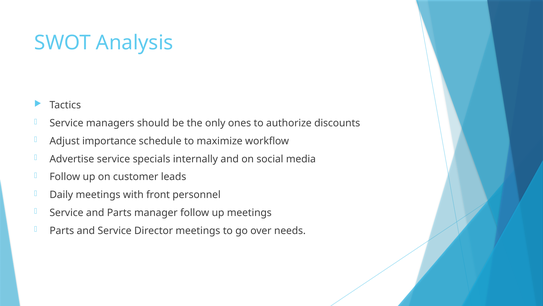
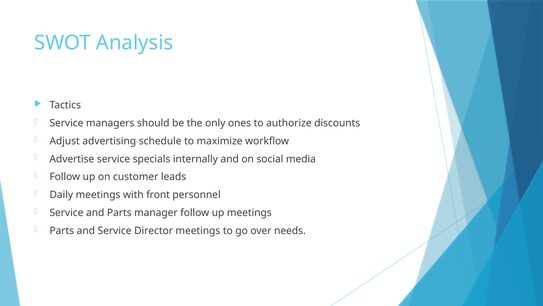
importance: importance -> advertising (109, 141)
